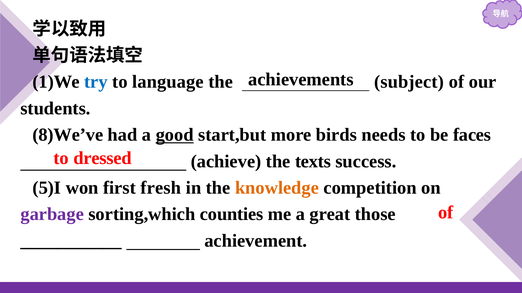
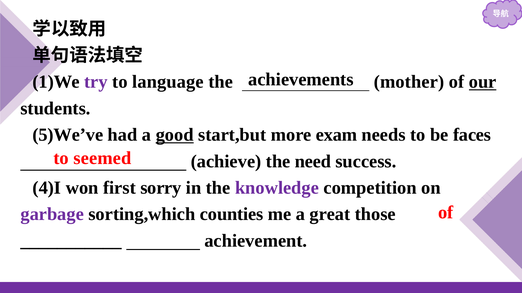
try colour: blue -> purple (96, 82)
subject: subject -> mother (409, 82)
our underline: none -> present (483, 82)
8)We’ve: 8)We’ve -> 5)We’ve (68, 135)
birds: birds -> exam (337, 135)
dressed: dressed -> seemed (102, 158)
texts: texts -> need (313, 162)
5)I: 5)I -> 4)I (47, 188)
fresh: fresh -> sorry (161, 188)
knowledge colour: orange -> purple (277, 188)
